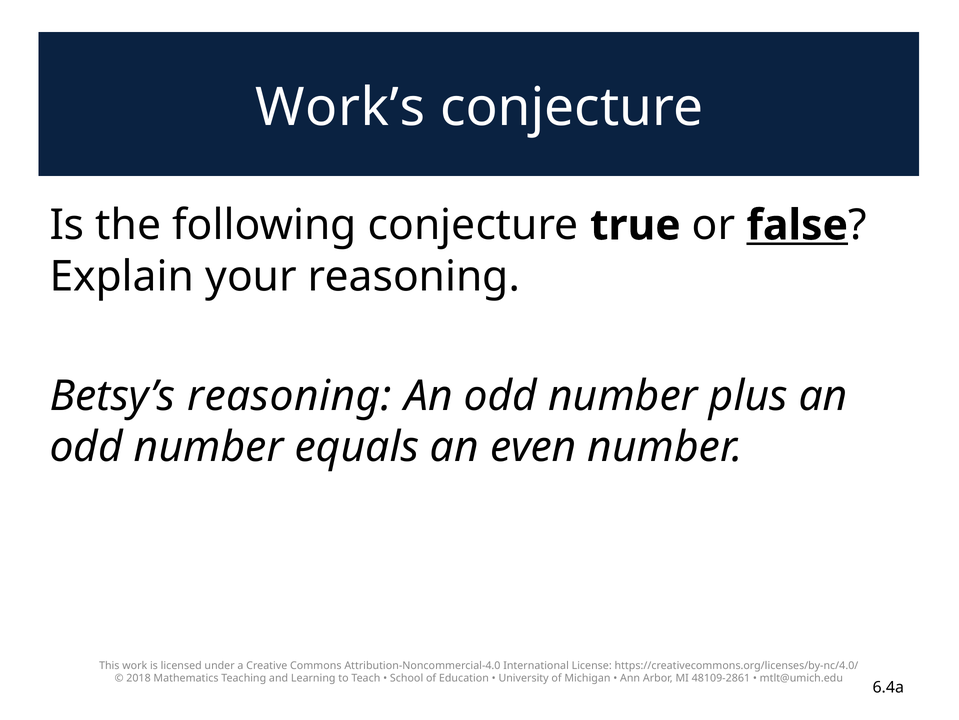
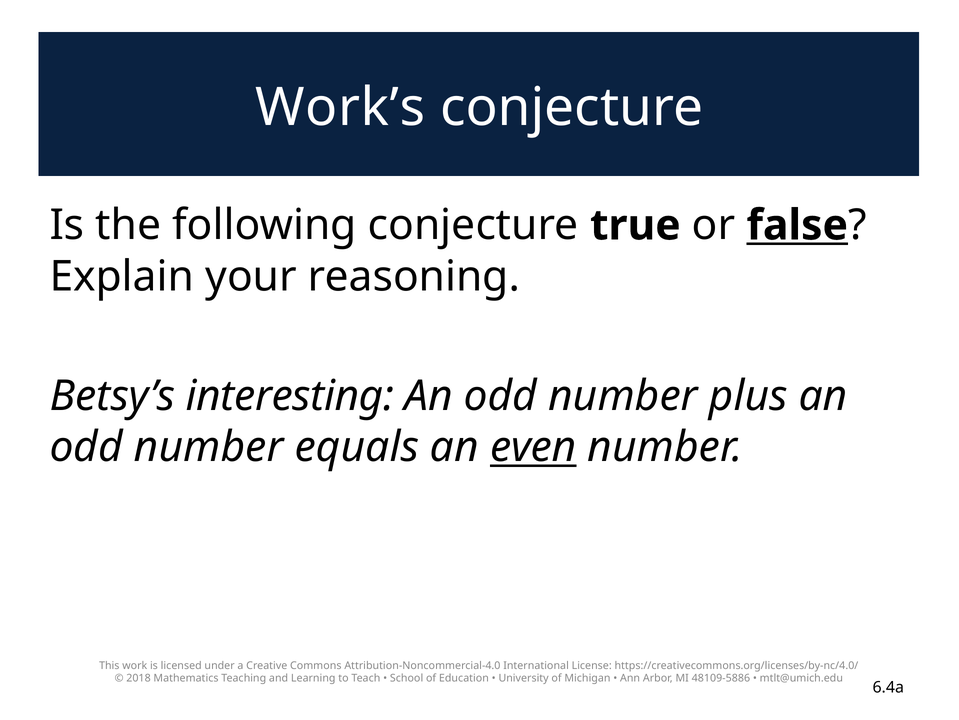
Betsy’s reasoning: reasoning -> interesting (290, 396)
even underline: none -> present (533, 447)
48109-2861: 48109-2861 -> 48109-5886 (721, 678)
